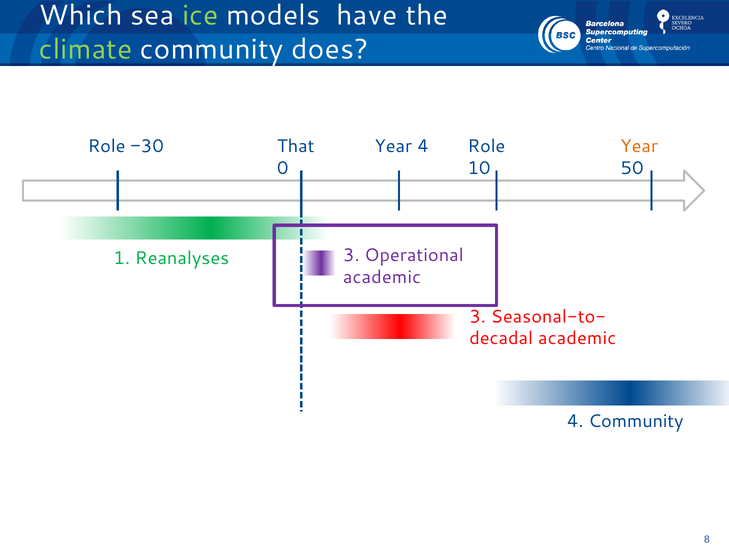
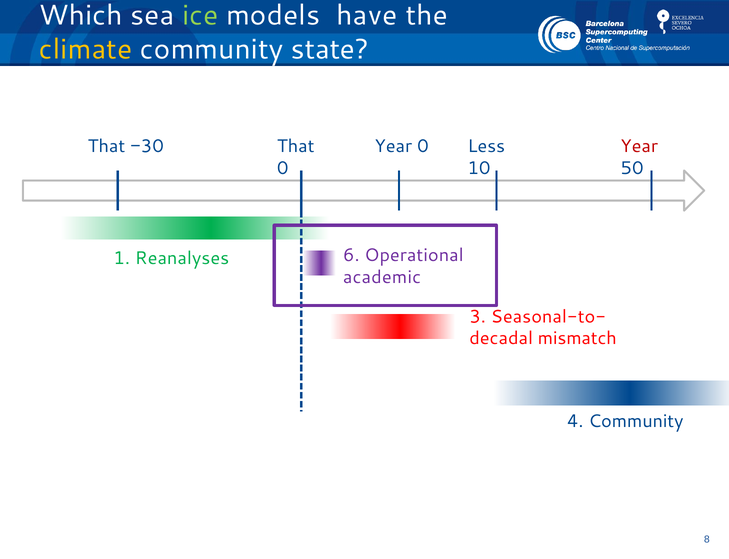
climate colour: light green -> yellow (86, 49)
does: does -> state (330, 49)
Role: Role -> That (106, 146)
Year 4: 4 -> 0 (423, 146)
Year colour: orange -> red (639, 146)
Role: Role -> Less (486, 146)
Reanalyses 3: 3 -> 6 (351, 256)
academic: academic -> mismatch (577, 339)
